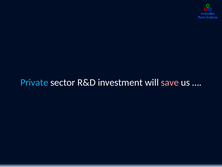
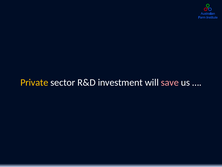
Private colour: light blue -> yellow (34, 82)
